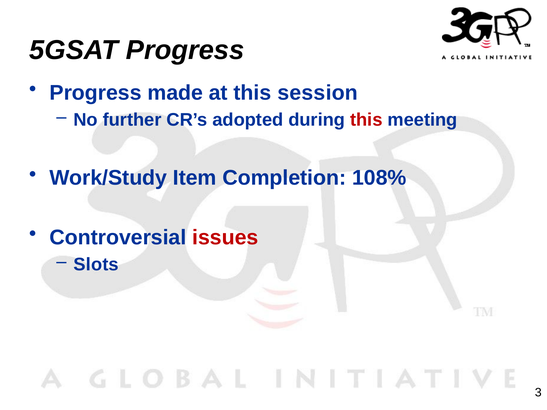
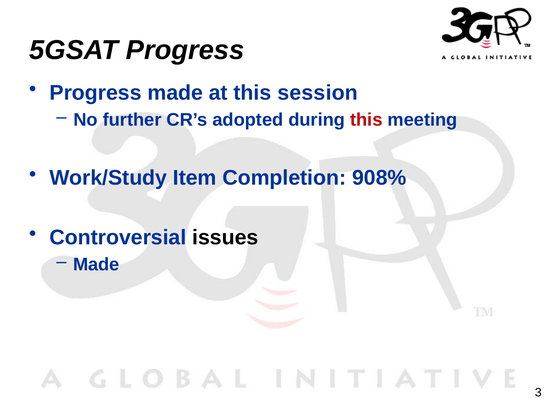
108%: 108% -> 908% (379, 178)
issues colour: red -> black (225, 238)
Slots: Slots -> Made (96, 265)
